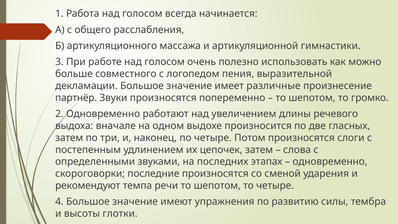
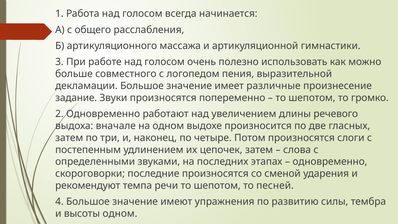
партнёр: партнёр -> задание (76, 98)
то четыре: четыре -> песней (275, 185)
высоты глотки: глотки -> одном (120, 213)
